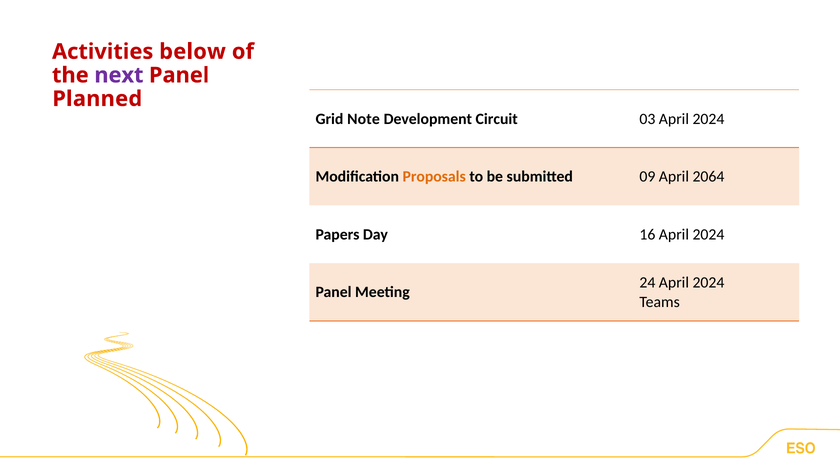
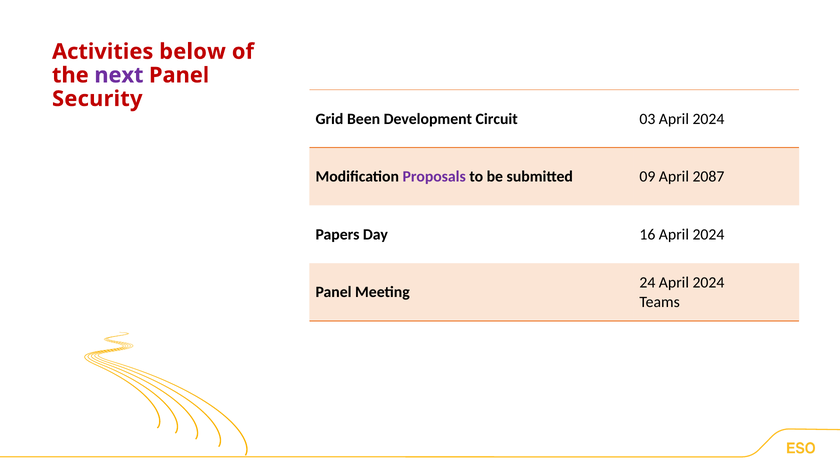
Planned: Planned -> Security (97, 99)
Note: Note -> Been (364, 119)
Proposals colour: orange -> purple (434, 177)
2064: 2064 -> 2087 (708, 177)
